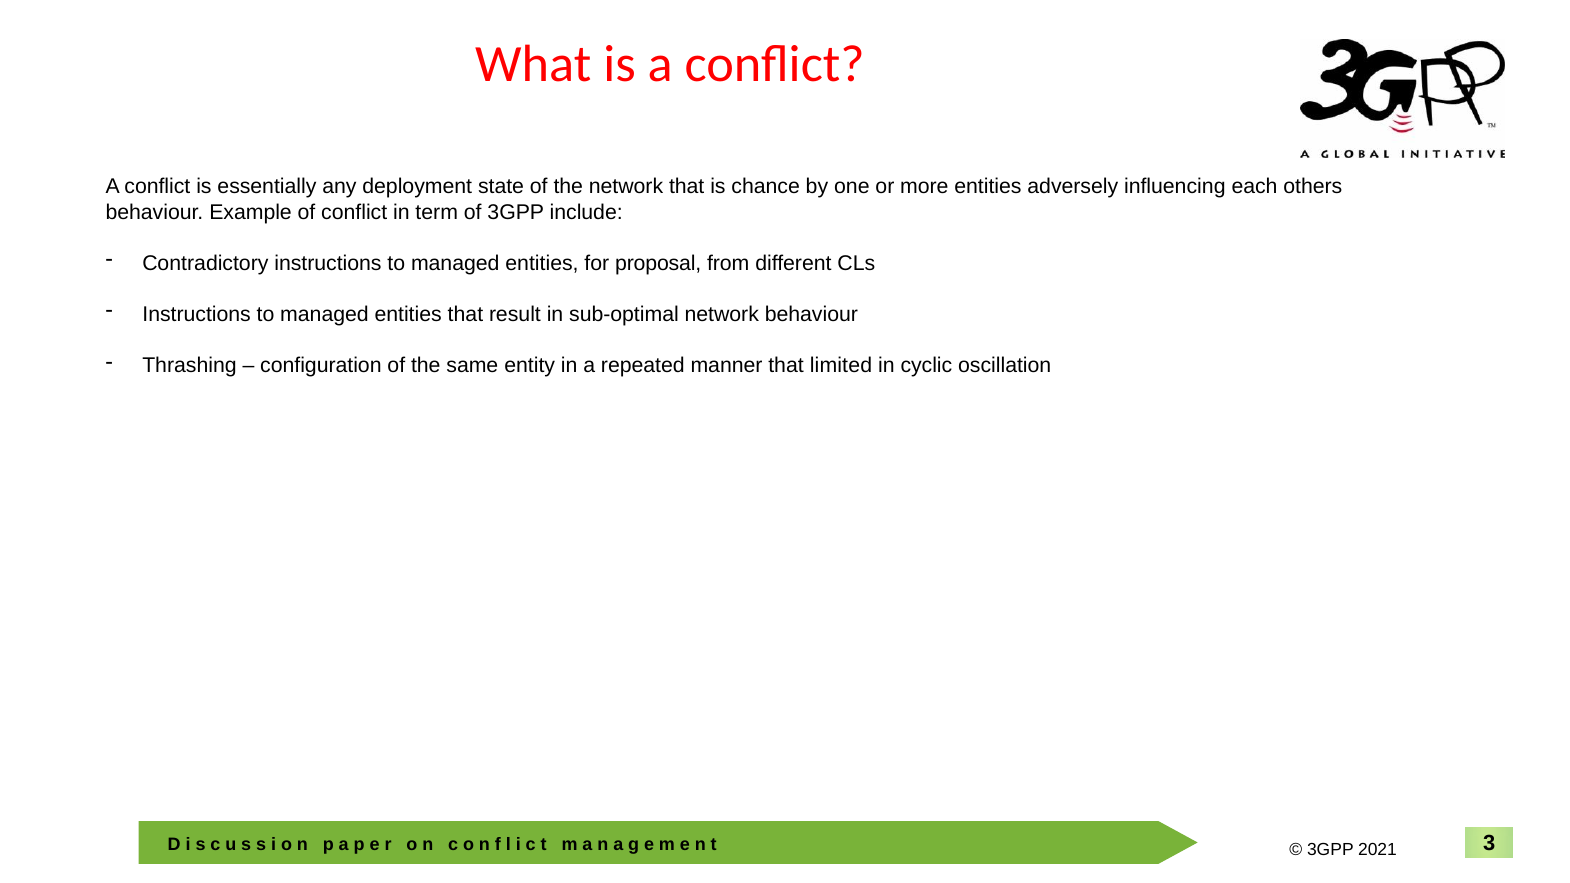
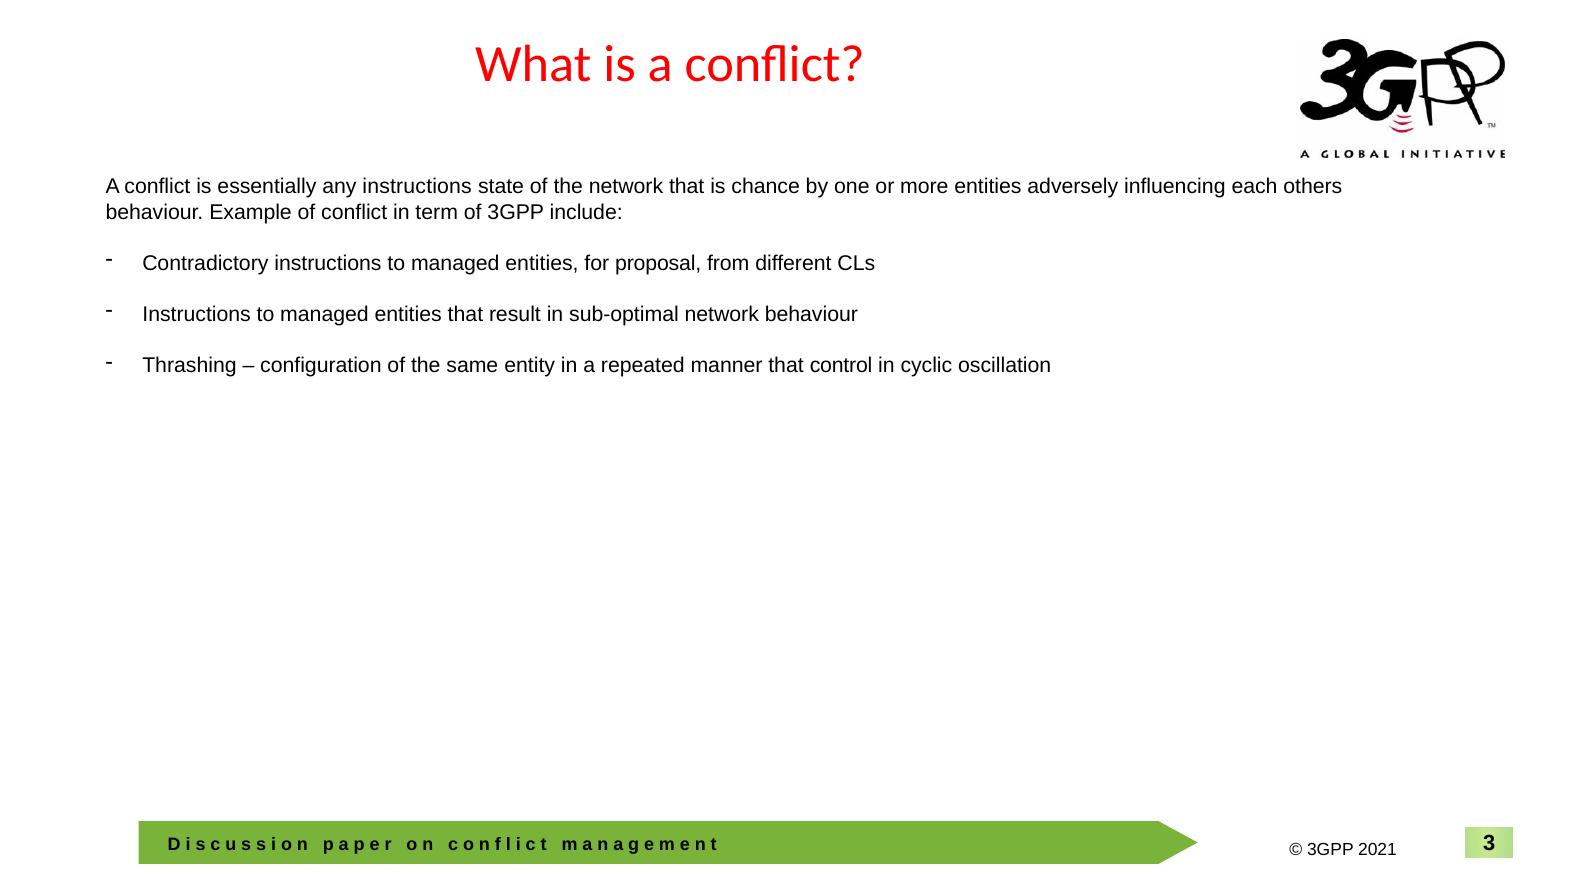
any deployment: deployment -> instructions (417, 187)
limited: limited -> control (841, 366)
